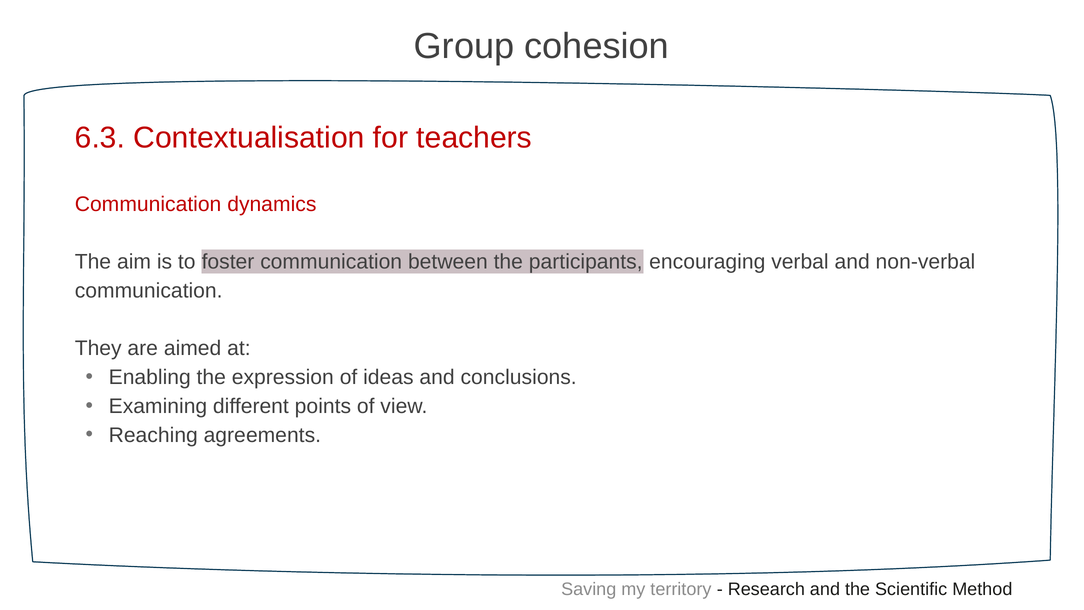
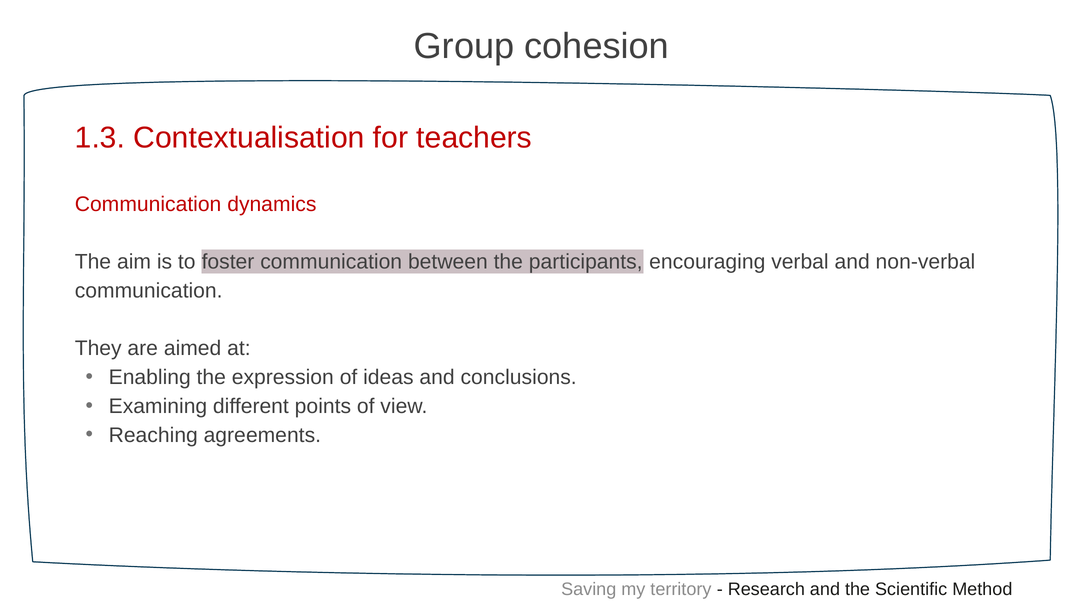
6.3: 6.3 -> 1.3 (100, 138)
